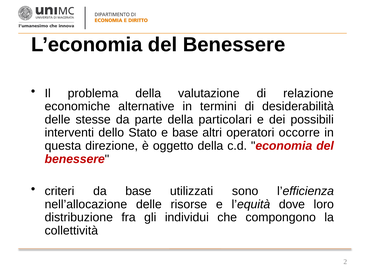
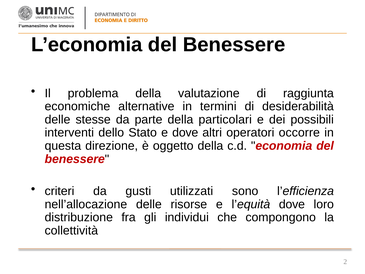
relazione: relazione -> raggiunta (308, 93)
e base: base -> dove (185, 133)
da base: base -> gusti (138, 191)
